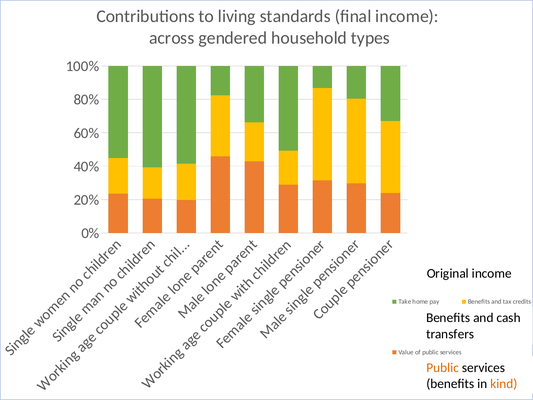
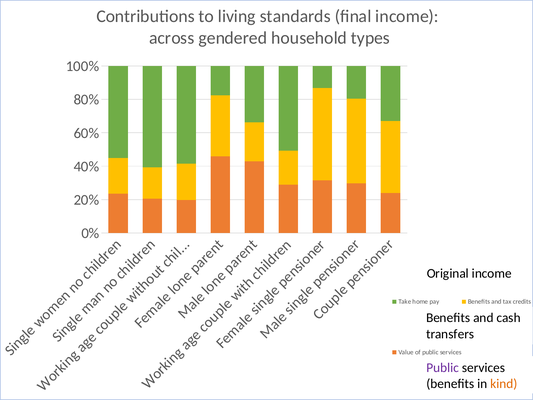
Public colour: orange -> purple (443, 367)
